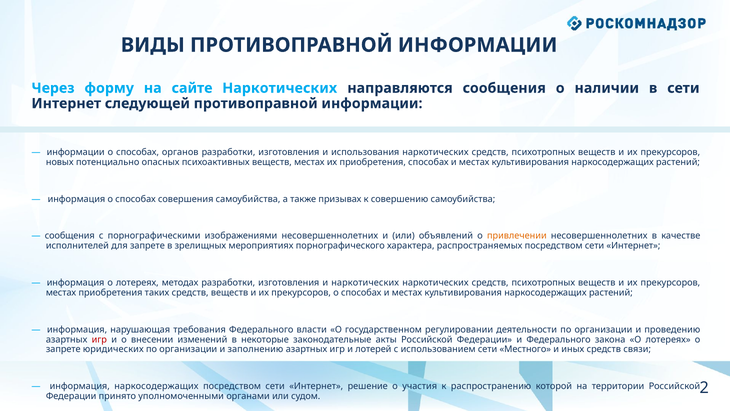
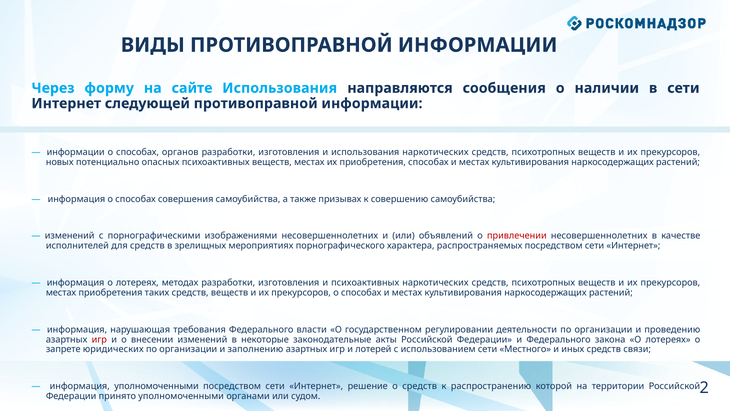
сайте Наркотических: Наркотических -> Использования (280, 88)
сообщения: сообщения -> изменений (70, 236)
привлечении colour: orange -> red (517, 236)
для запрете: запрете -> средств (147, 246)
и наркотических: наркотических -> психоактивных (365, 283)
информация наркосодержащих: наркосодержащих -> уполномоченными (156, 386)
о участия: участия -> средств (420, 386)
